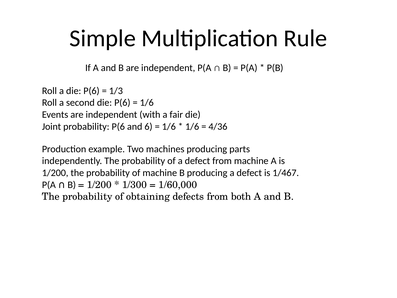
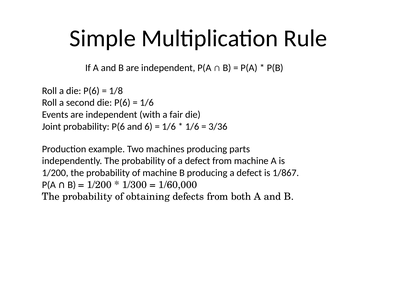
1/3: 1/3 -> 1/8 (116, 91)
4/36: 4/36 -> 3/36 (218, 126)
1/467: 1/467 -> 1/867 (286, 173)
